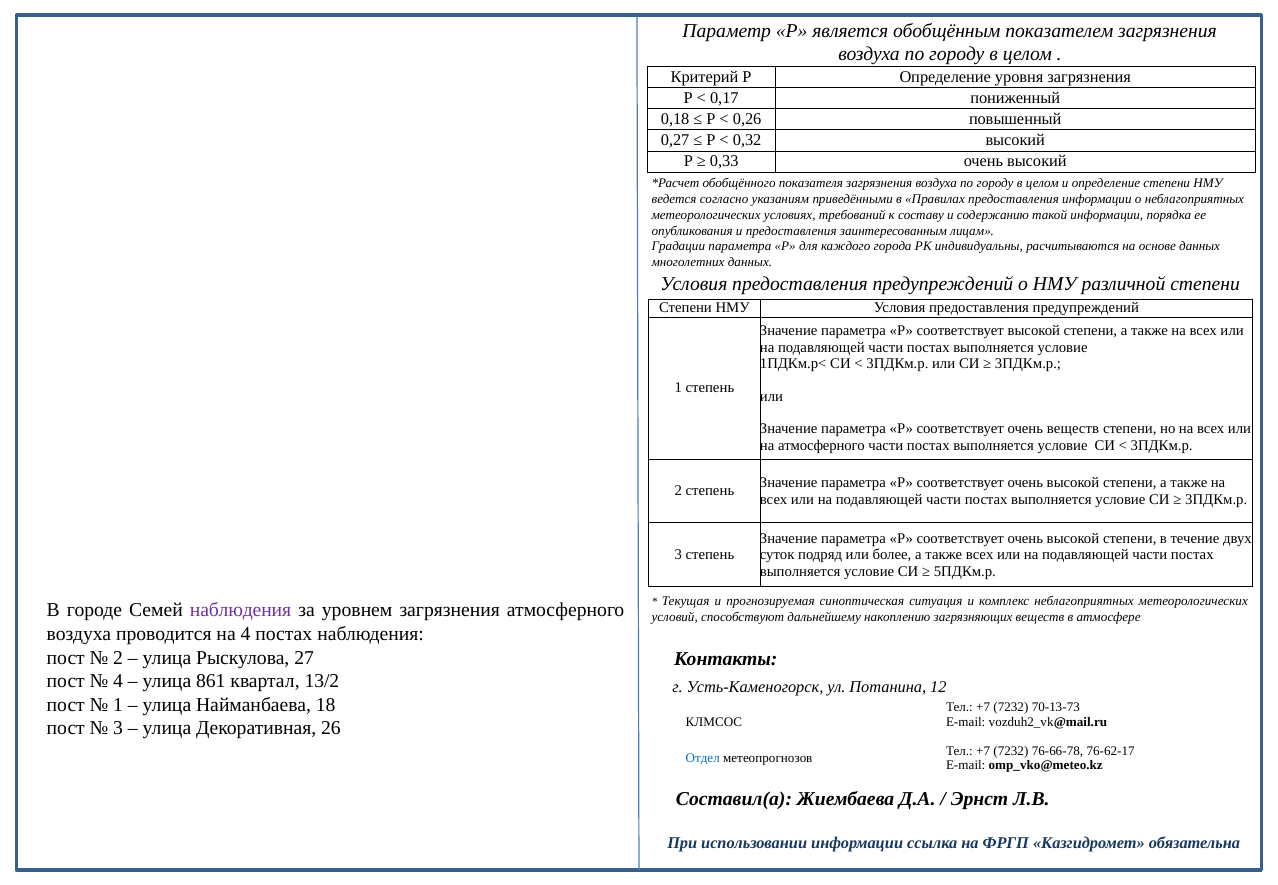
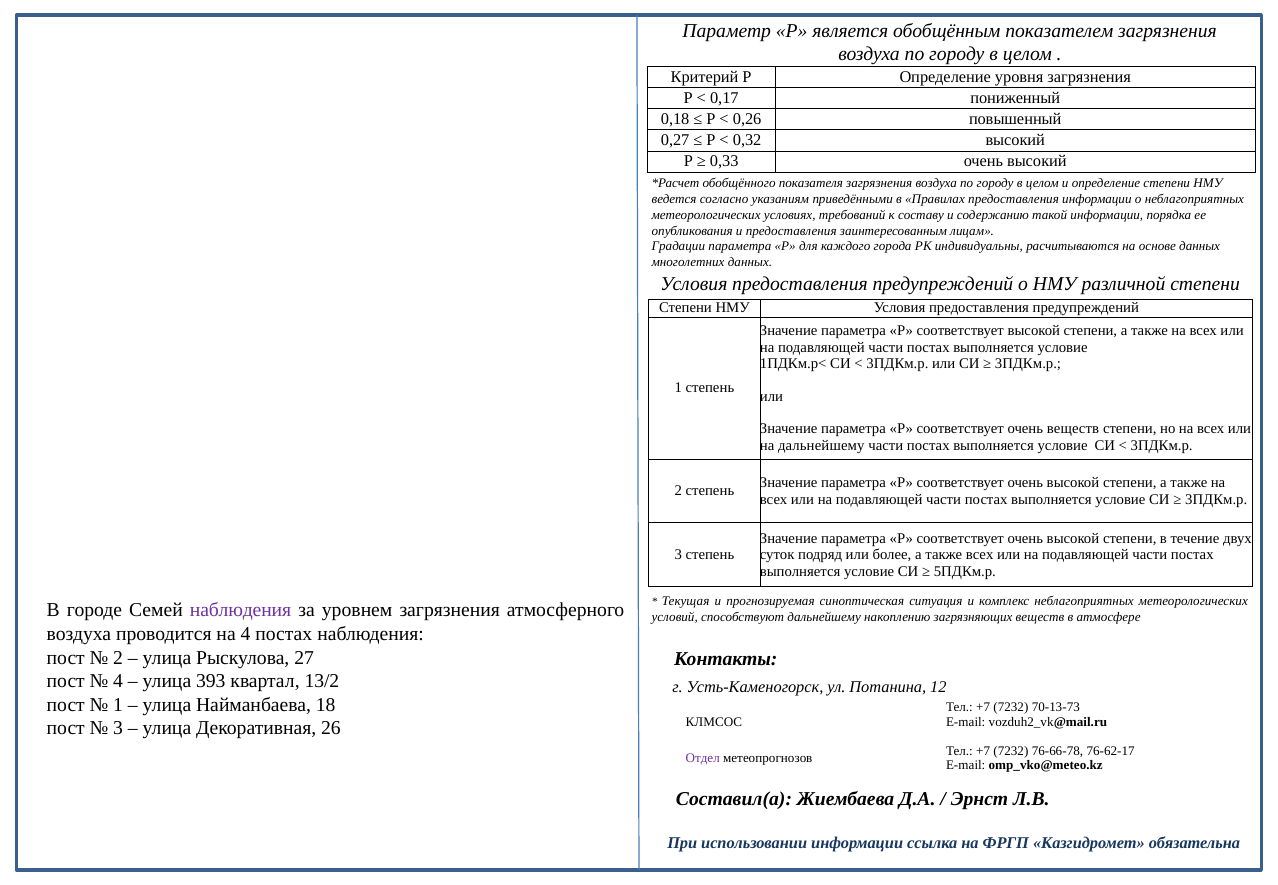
на атмосферного: атмосферного -> дальнейшему (821, 445)
861: 861 -> 393 (211, 681)
Отдел colour: blue -> purple (703, 758)
